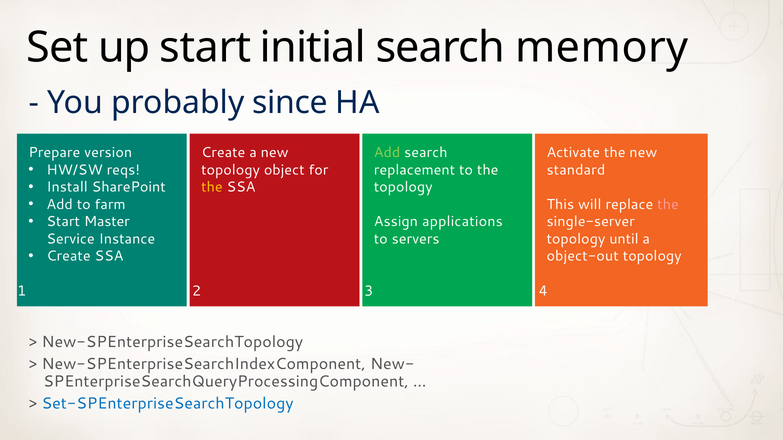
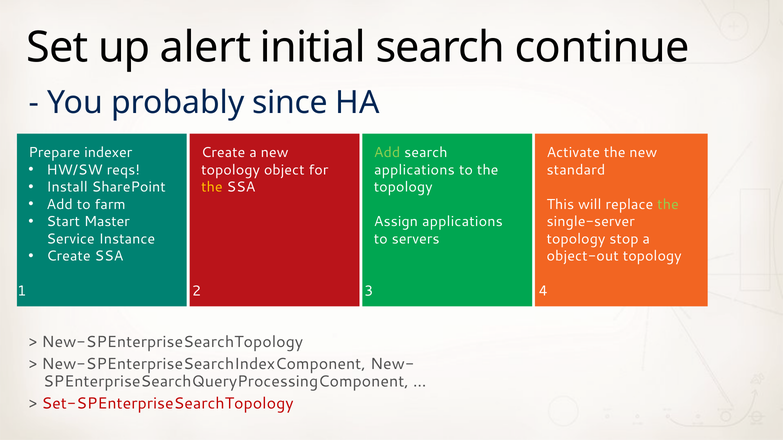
up start: start -> alert (205, 47)
memory: memory -> continue (602, 47)
version: version -> indexer (108, 153)
replacement: replacement -> applications (414, 170)
the colour: pink -> light green (668, 204)
until: until -> stop (624, 239)
Set-SPEnterpriseSearchTopology colour: blue -> red (168, 404)
